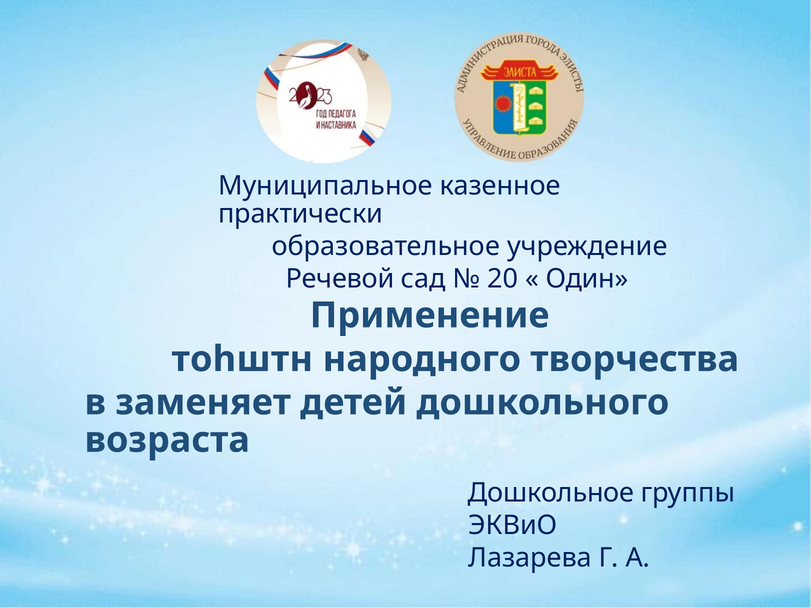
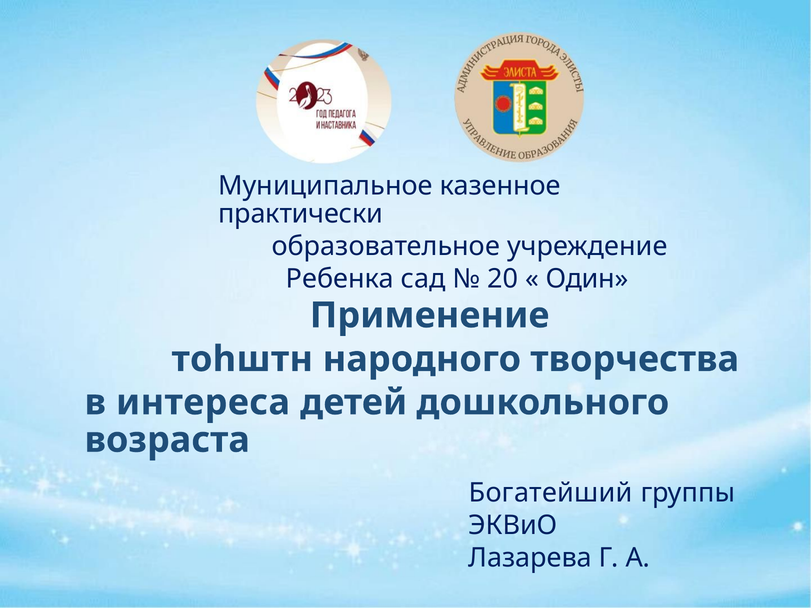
Речевой: Речевой -> Ребенка (340, 279)
заменяет: заменяет -> интереса (203, 403)
Дошкольное: Дошкольное -> Богатейший (551, 493)
